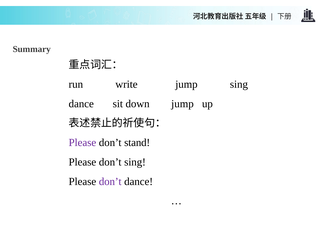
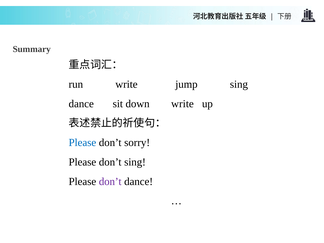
down jump: jump -> write (182, 104)
Please colour: purple -> blue (82, 143)
stand: stand -> sorry (137, 143)
